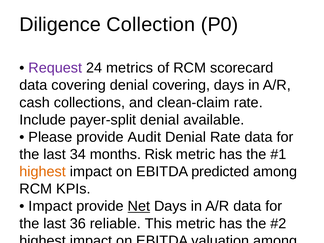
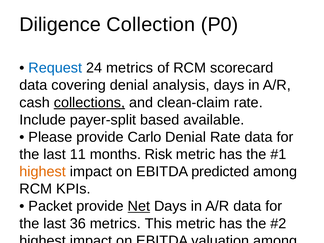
Request colour: purple -> blue (55, 68)
denial covering: covering -> analysis (181, 85)
collections underline: none -> present (89, 103)
payer-split denial: denial -> based (160, 120)
Audit: Audit -> Carlo (145, 137)
34: 34 -> 11 (78, 154)
Impact: Impact -> Packet (50, 206)
36 reliable: reliable -> metrics (115, 224)
